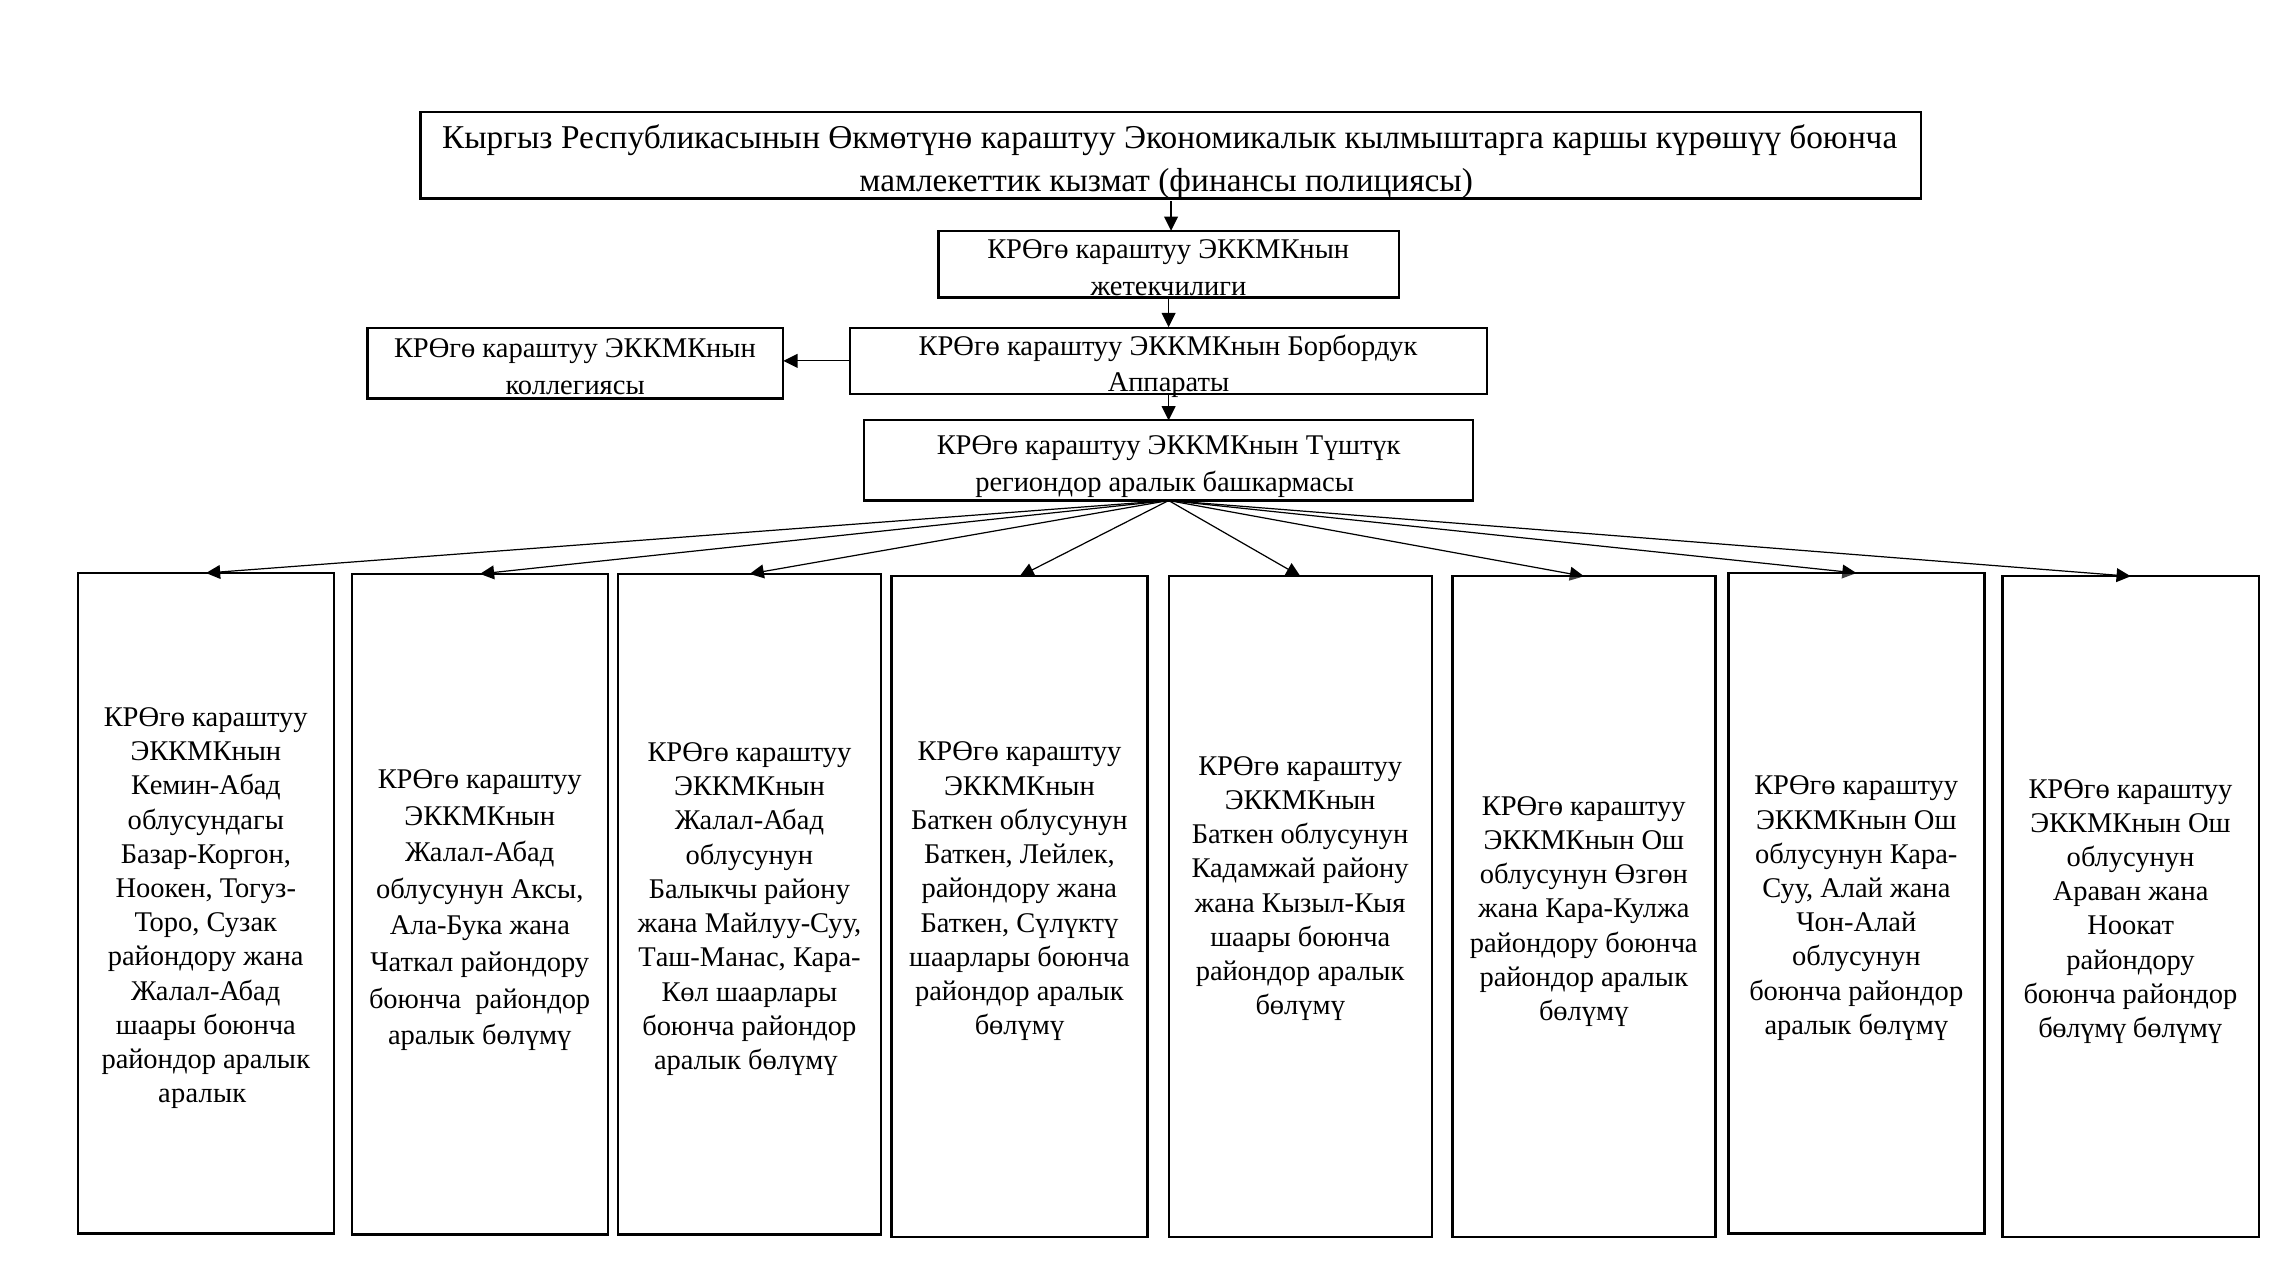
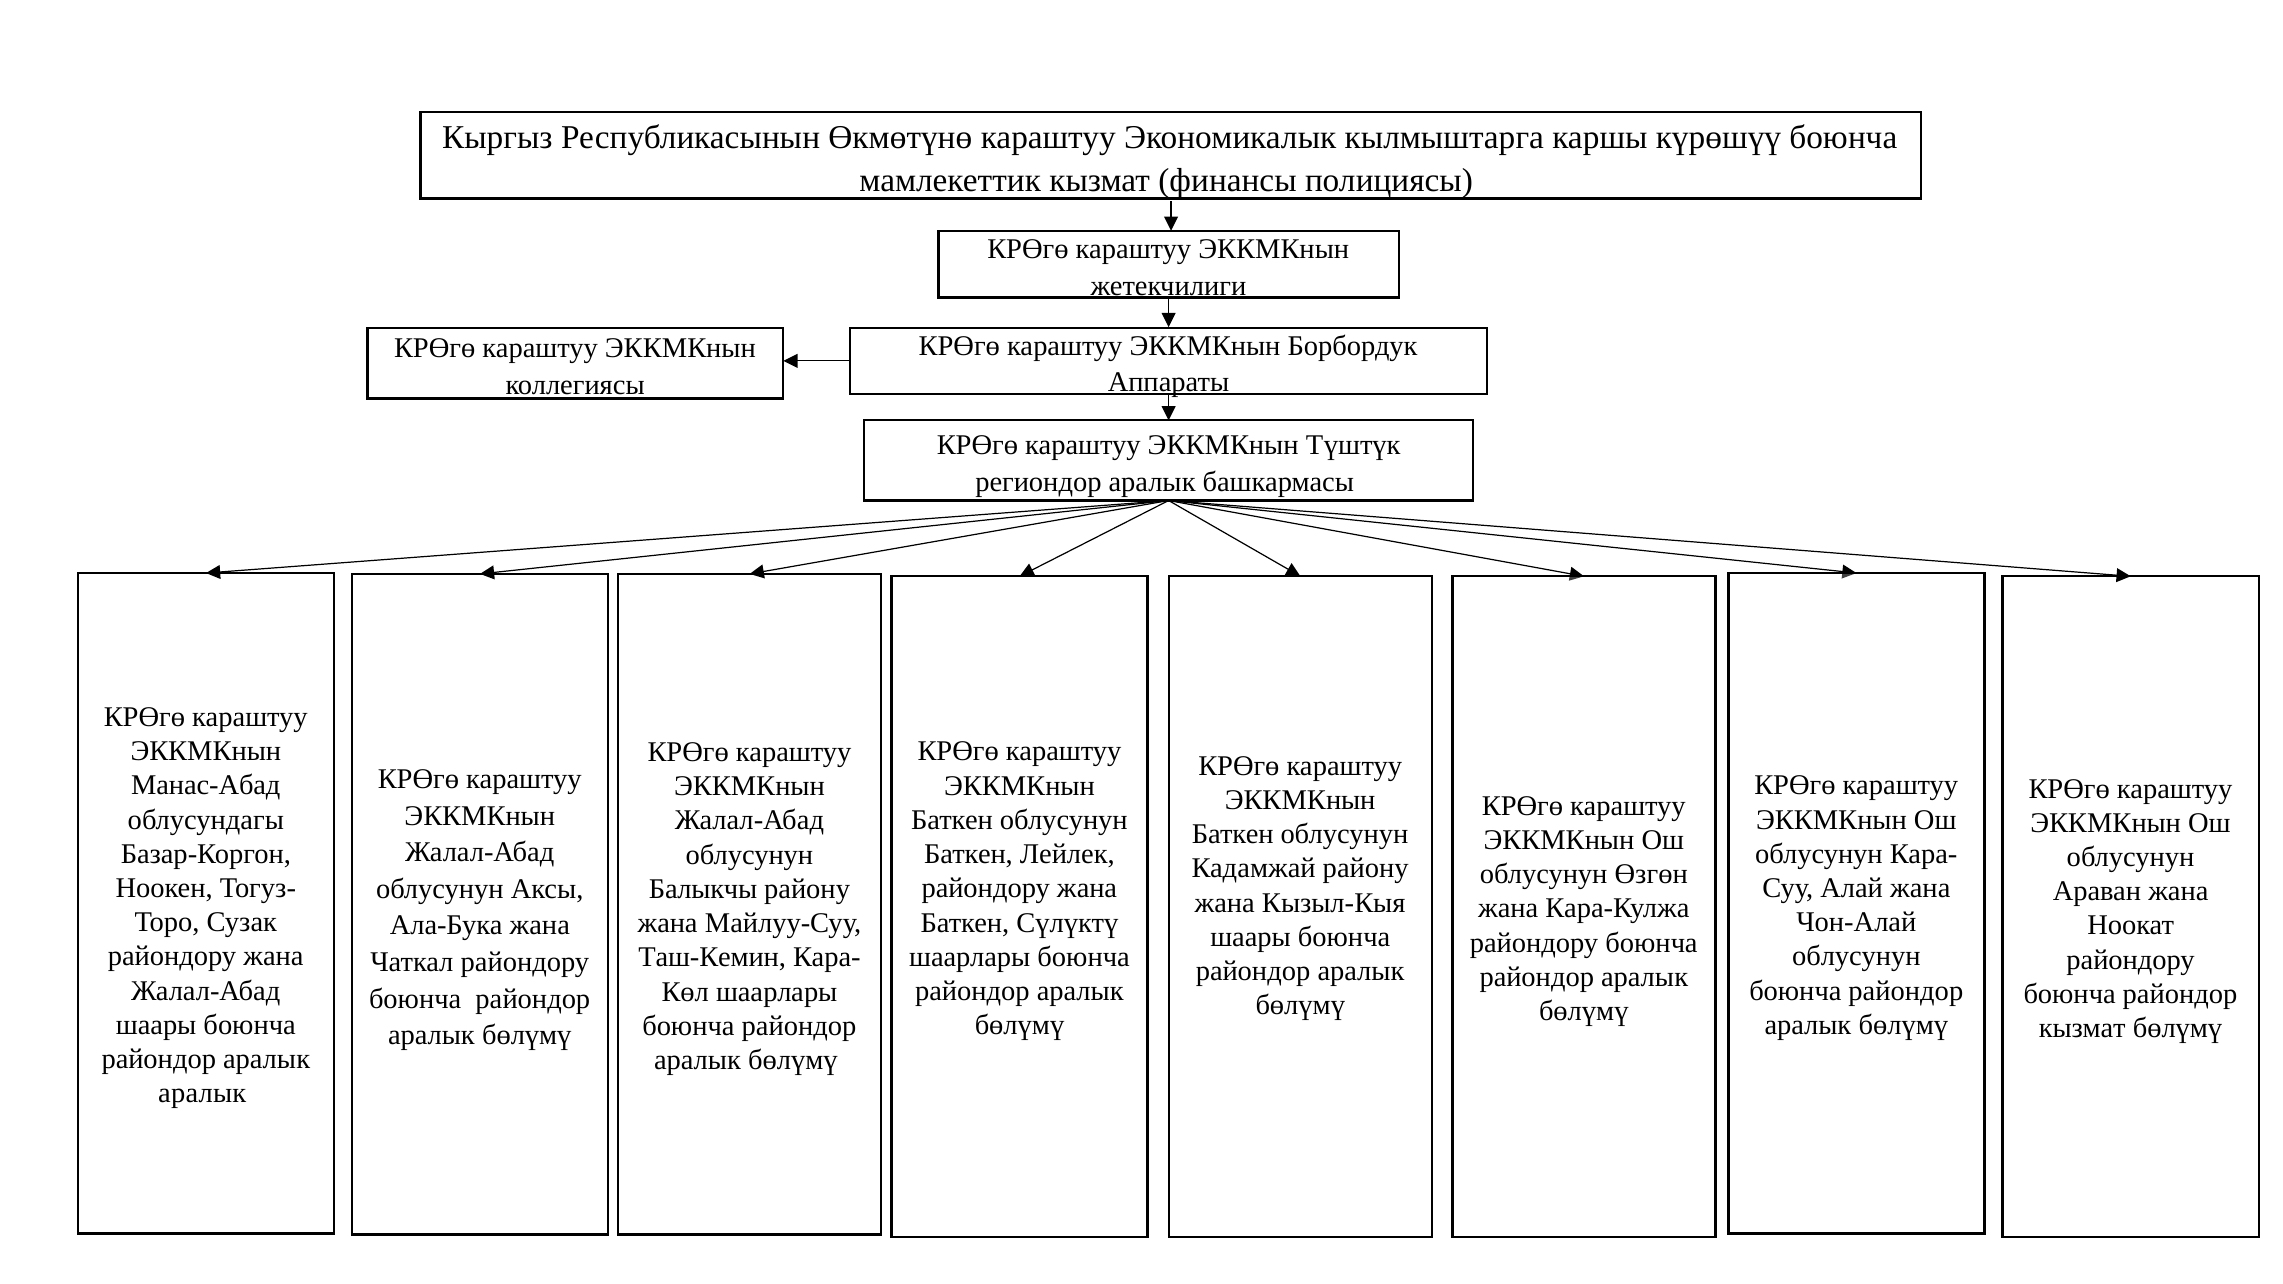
Кемин-Абад: Кемин-Абад -> Манас-Абад (206, 785)
Таш-Манас: Таш-Манас -> Таш-Кемин (712, 958)
бөлүмү: бөлүмү -> кызмат (2082, 1028)
